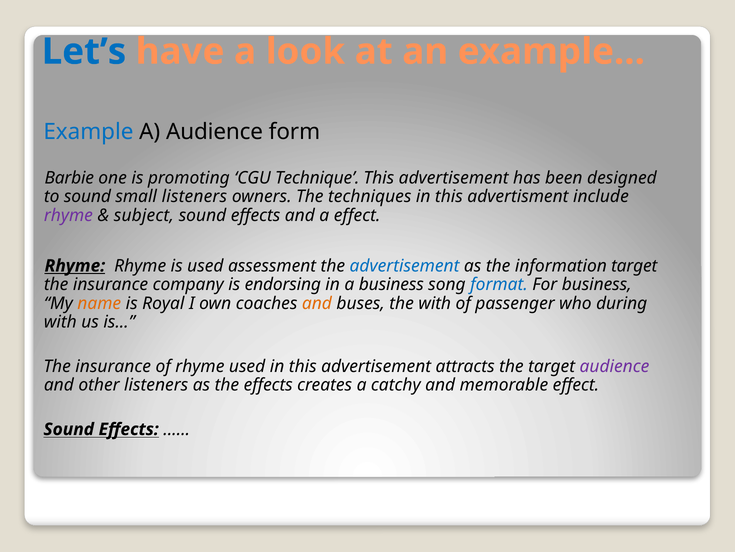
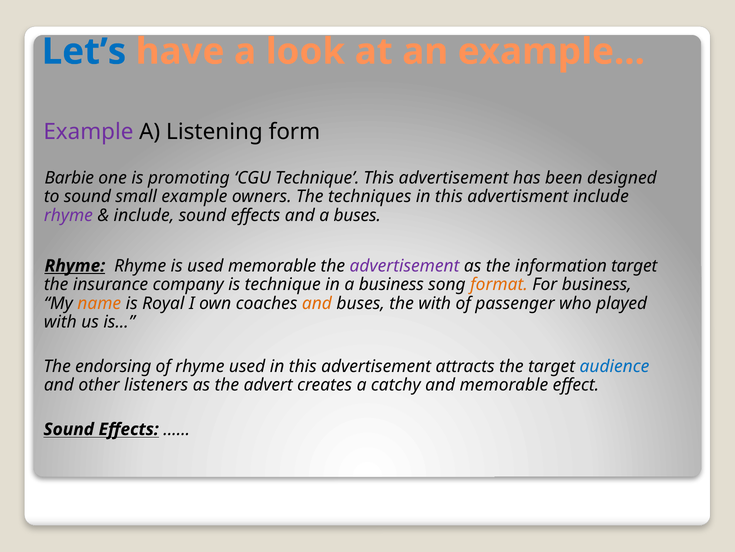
Example colour: blue -> purple (88, 131)
A Audience: Audience -> Listening (214, 131)
small listeners: listeners -> example (194, 196)
subject: subject -> include (144, 215)
a effect: effect -> buses (357, 215)
used assessment: assessment -> memorable (272, 265)
advertisement colour: blue -> purple (405, 265)
is endorsing: endorsing -> technique (283, 284)
format colour: blue -> orange (499, 284)
during: during -> played (622, 303)
insurance: insurance -> endorsing (113, 366)
audience colour: purple -> blue (614, 366)
the effects: effects -> advert (268, 385)
